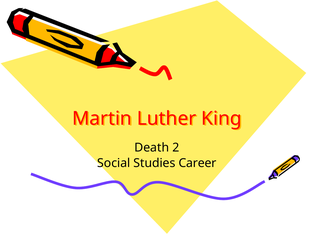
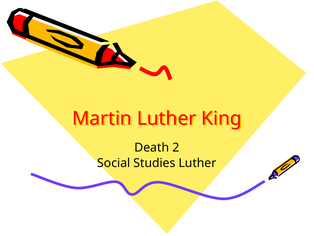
Studies Career: Career -> Luther (197, 163)
